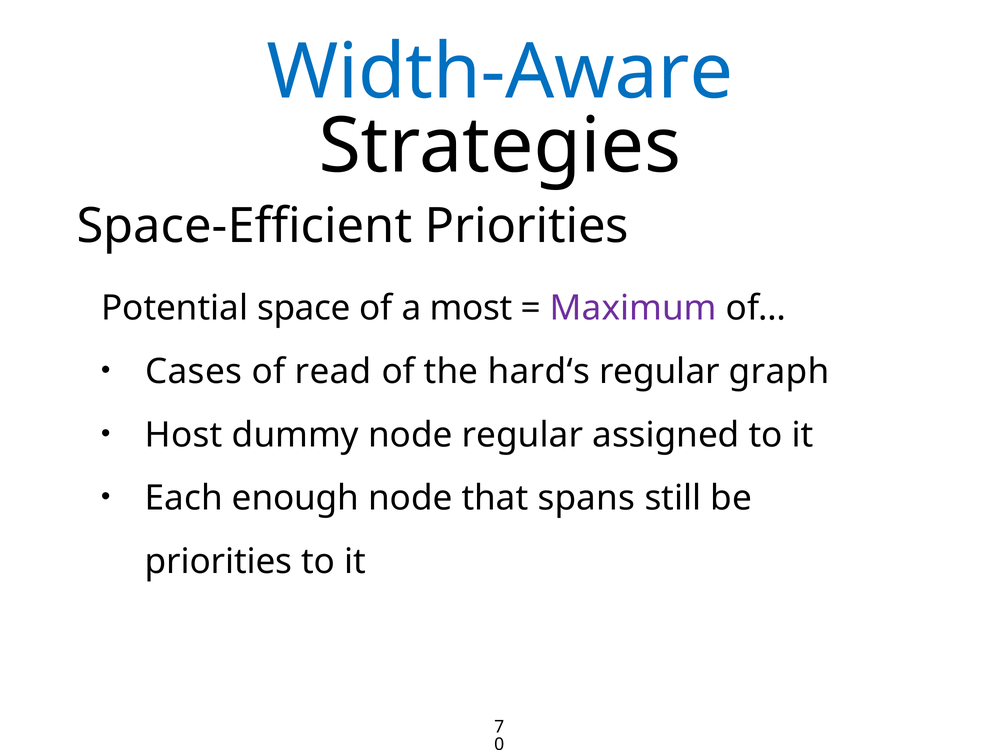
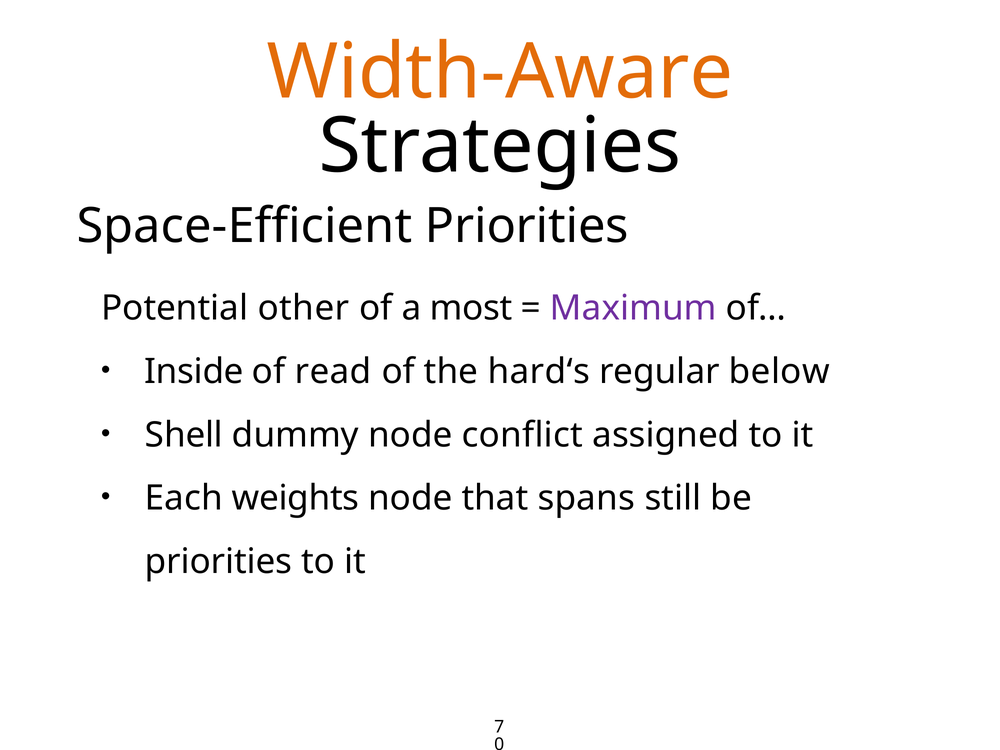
Width-Aware colour: blue -> orange (500, 72)
space: space -> other (304, 308)
Cases: Cases -> Inside (194, 372)
graph: graph -> below (779, 372)
Host: Host -> Shell (184, 435)
node regular: regular -> conflict (522, 435)
enough: enough -> weights (296, 498)
